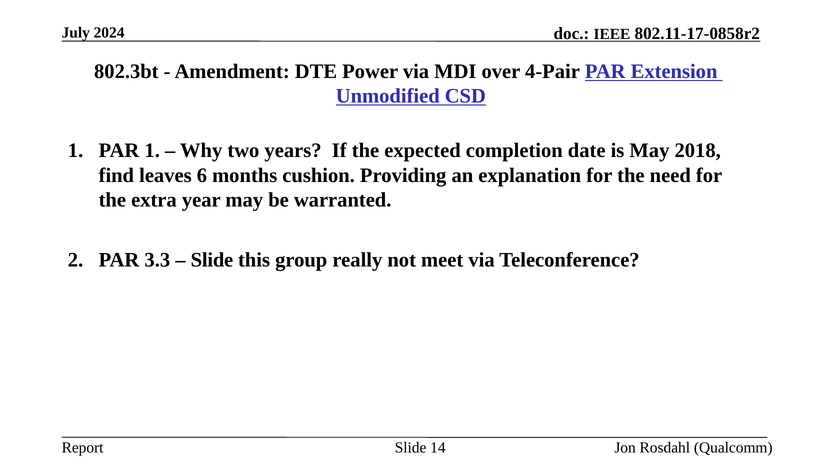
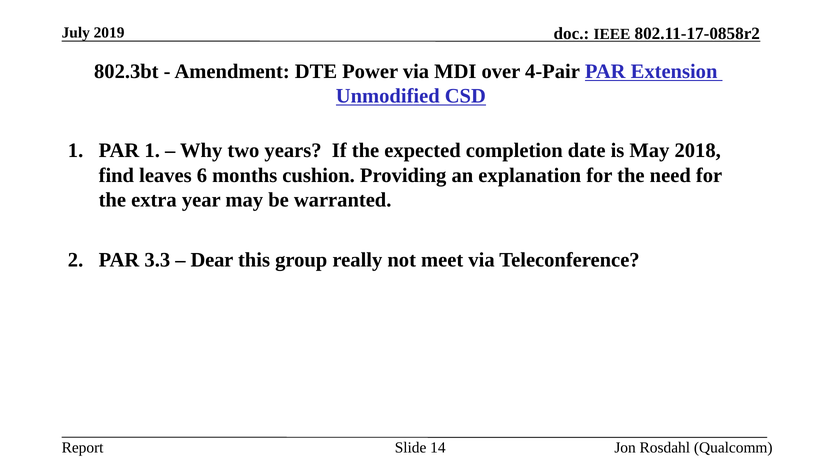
2024: 2024 -> 2019 (109, 33)
Slide: Slide -> Dear (212, 259)
